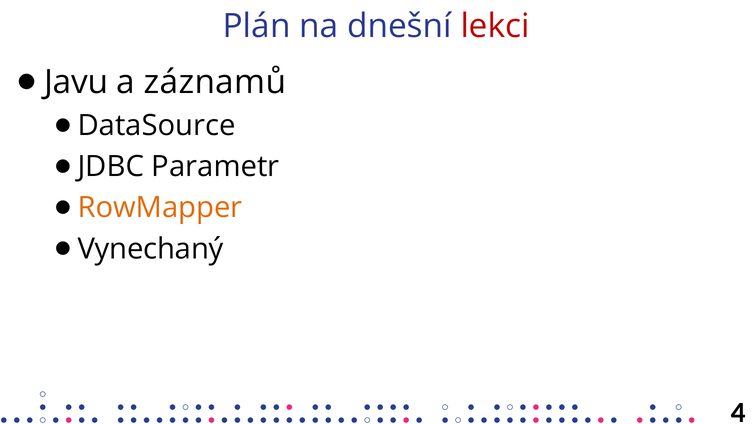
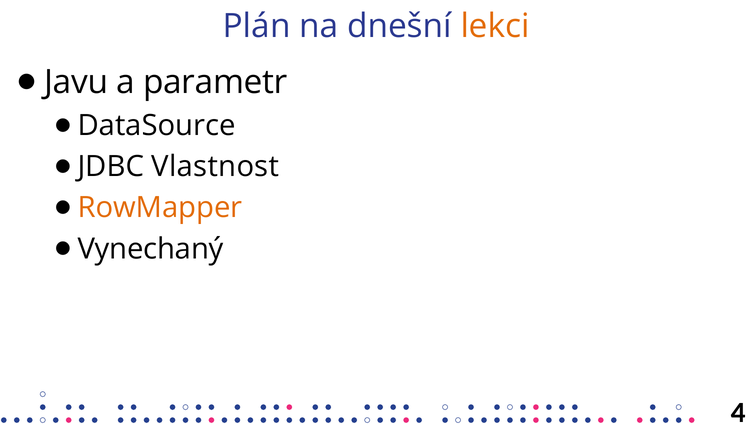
lekci colour: red -> orange (495, 26)
záznamů: záznamů -> parametr (215, 82)
Parametr: Parametr -> Vlastnost (215, 167)
